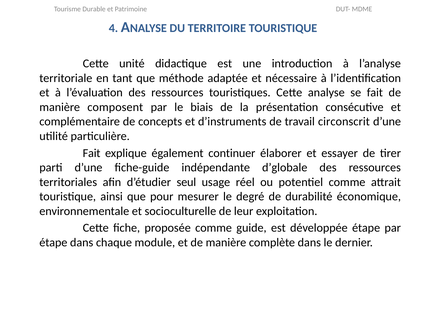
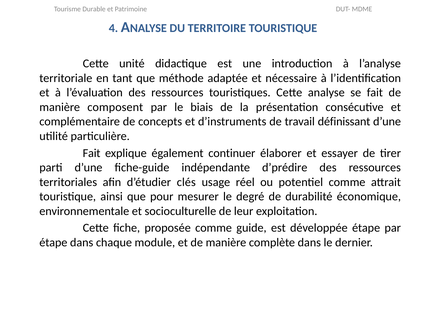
circonscrit: circonscrit -> définissant (344, 121)
d’globale: d’globale -> d’prédire (285, 167)
seul: seul -> clés (186, 182)
